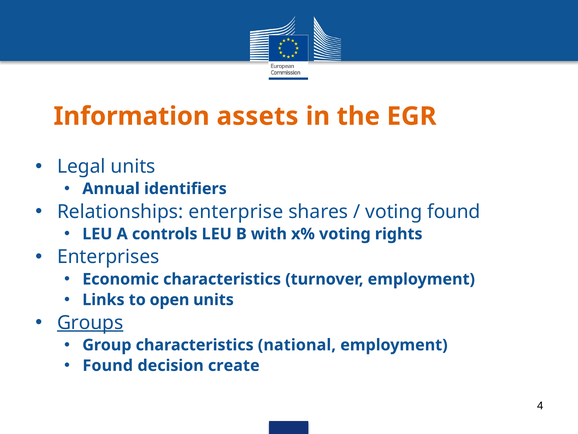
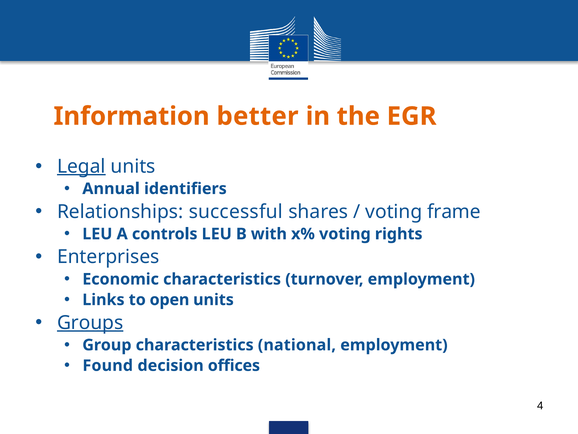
assets: assets -> better (258, 116)
Legal underline: none -> present (81, 166)
enterprise: enterprise -> successful (236, 211)
voting found: found -> frame (454, 211)
create: create -> offices (234, 365)
